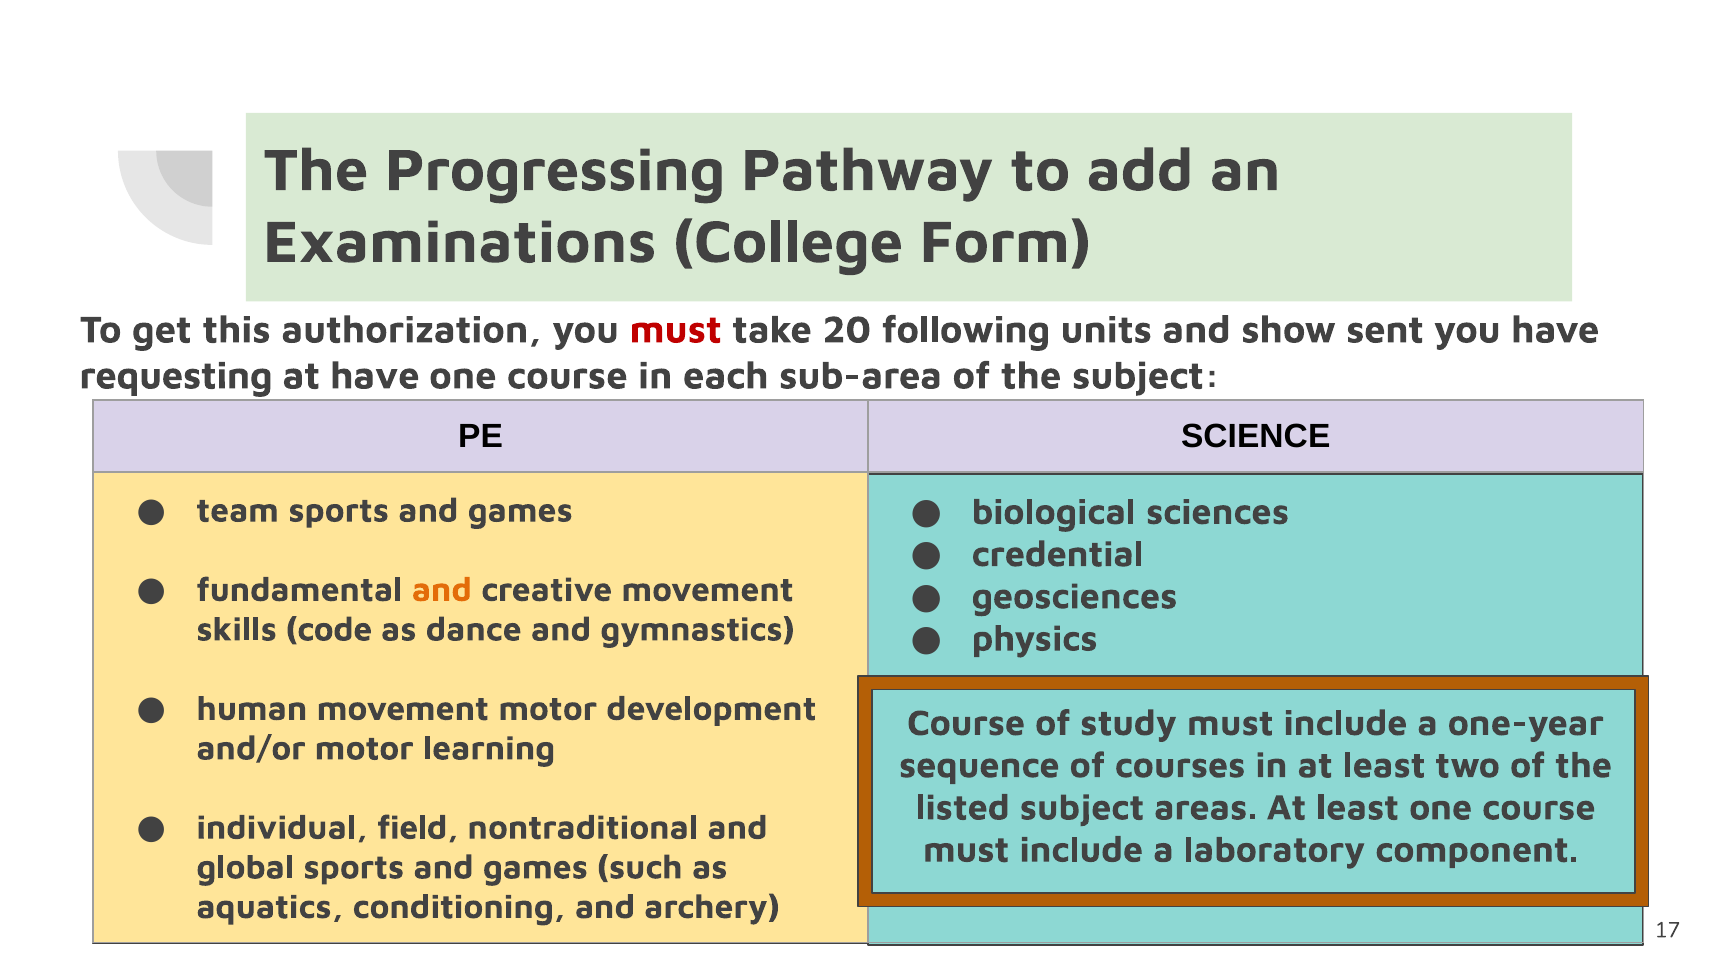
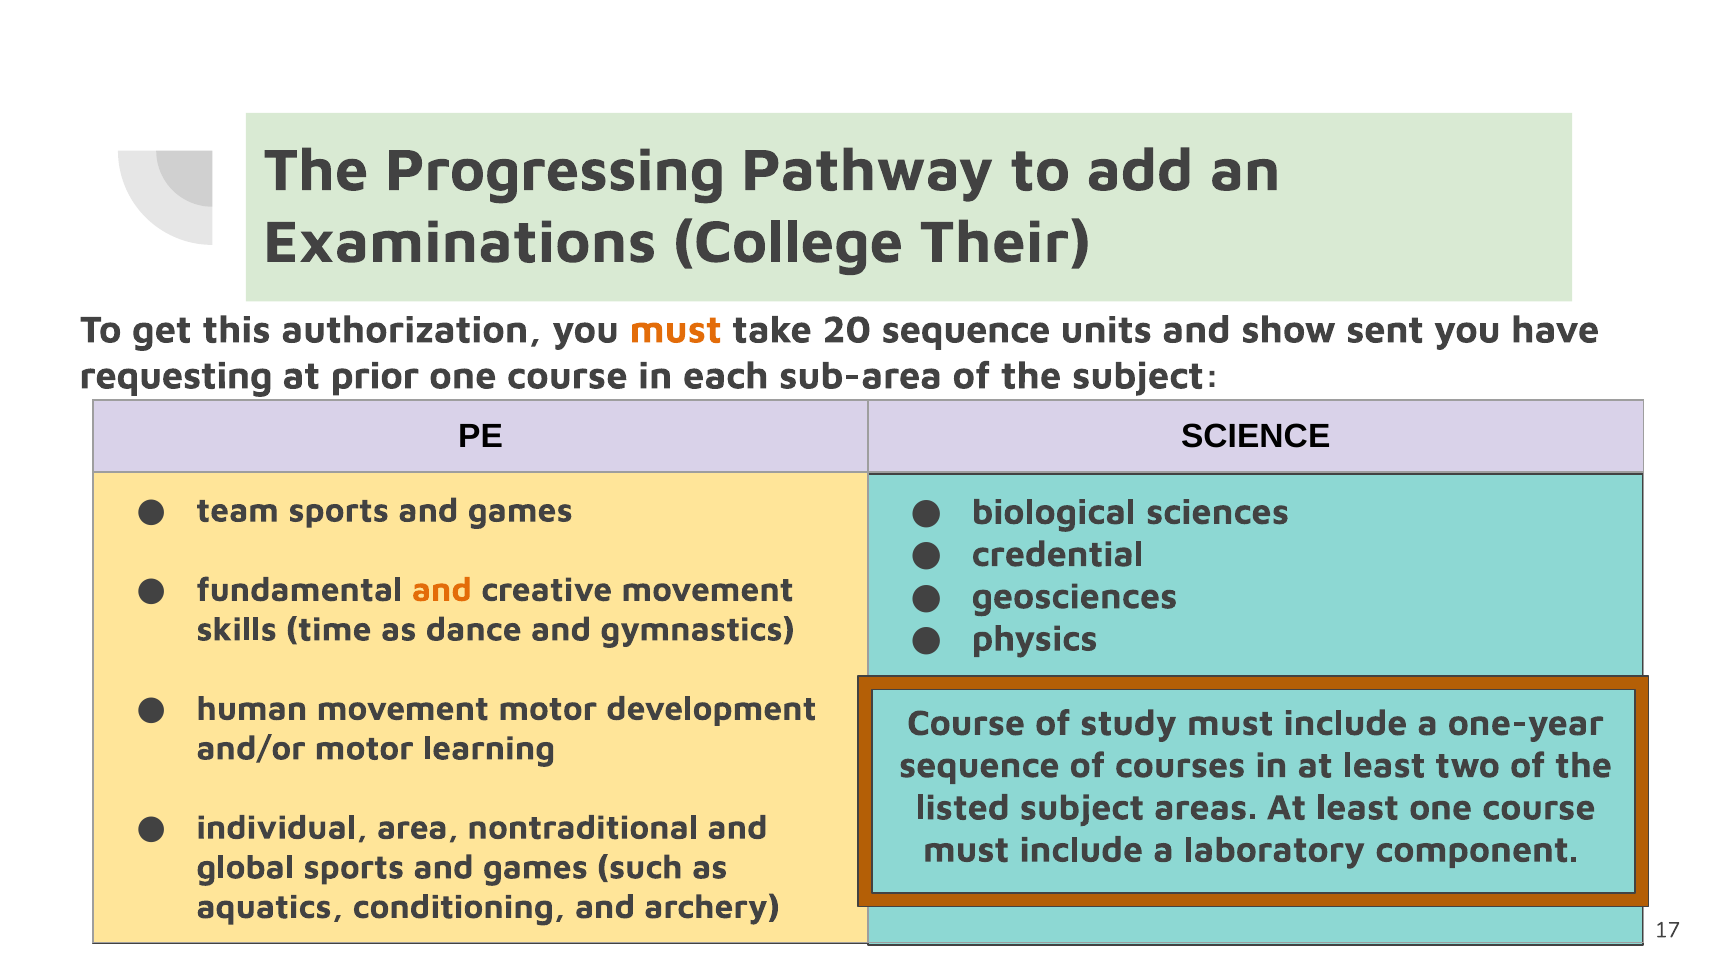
Form: Form -> Their (1005, 242)
must colour: red -> orange (676, 330)
20 following: following -> sequence (966, 330)
at have: have -> prior (375, 376)
code: code -> time (329, 630)
field: field -> area (418, 828)
